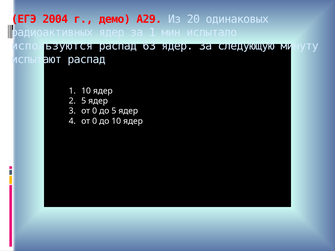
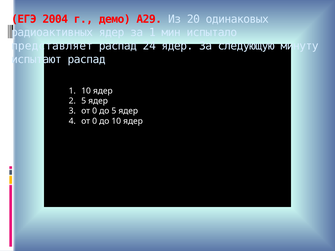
используются: используются -> представляет (52, 46)
63: 63 -> 24 (149, 46)
